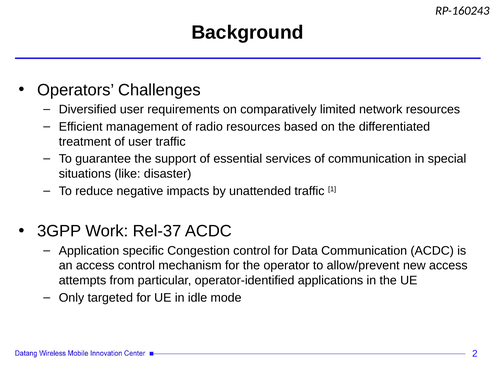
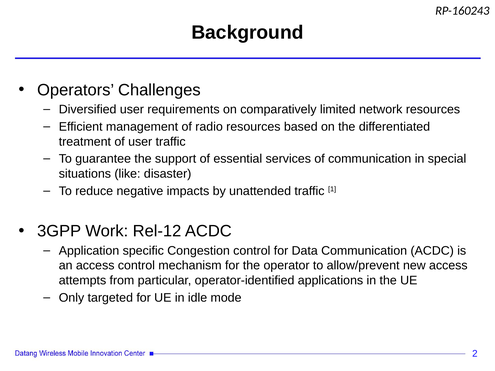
Rel-37: Rel-37 -> Rel-12 (157, 231)
